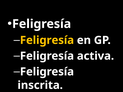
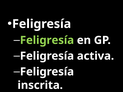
Feligresía colour: yellow -> light green (47, 40)
